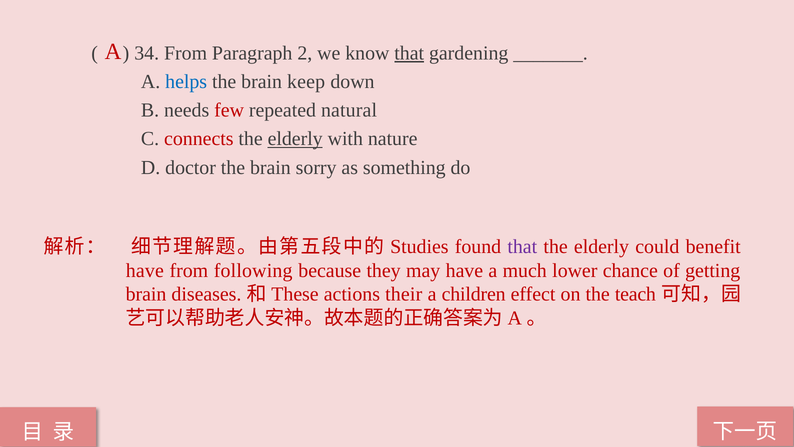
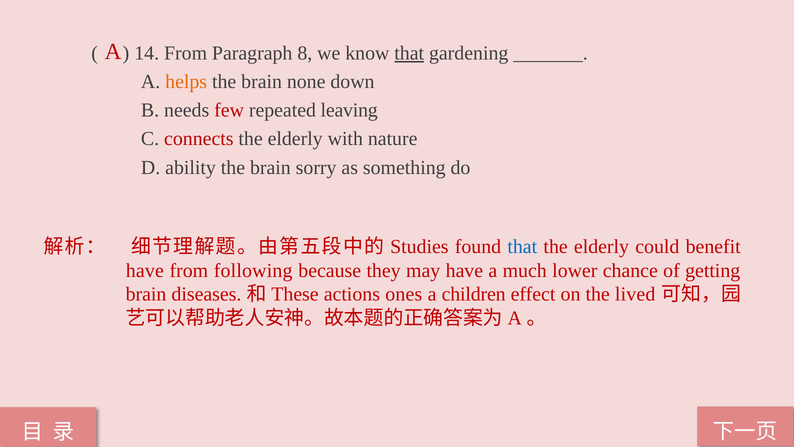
34: 34 -> 14 (147, 53)
2: 2 -> 8 (305, 53)
helps colour: blue -> orange (186, 82)
keep: keep -> none (306, 82)
natural: natural -> leaving (349, 110)
elderly underline: present -> none (295, 139)
doctor: doctor -> ability (191, 167)
that colour: purple -> blue (522, 246)
their: their -> ones (404, 294)
teach: teach -> lived (635, 294)
